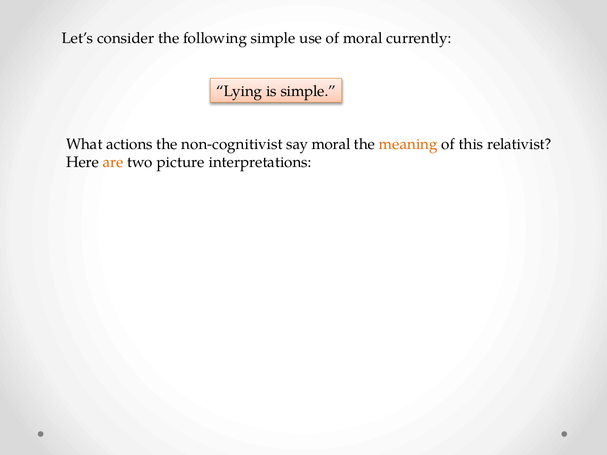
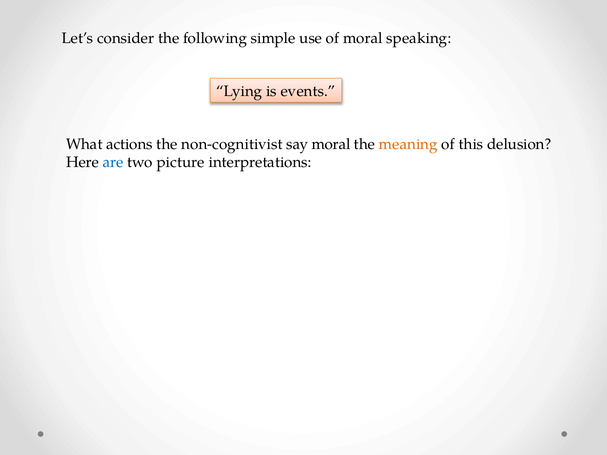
currently: currently -> speaking (419, 38)
is simple: simple -> events (308, 91)
relativist: relativist -> delusion (519, 144)
are colour: orange -> blue (113, 162)
